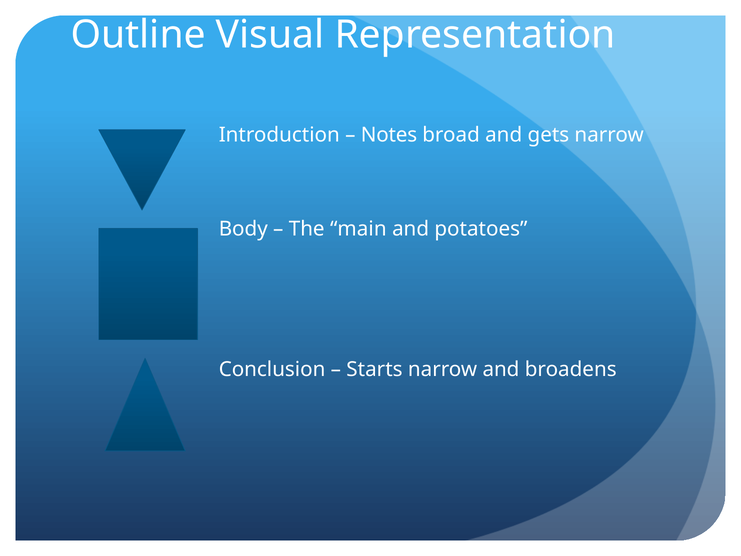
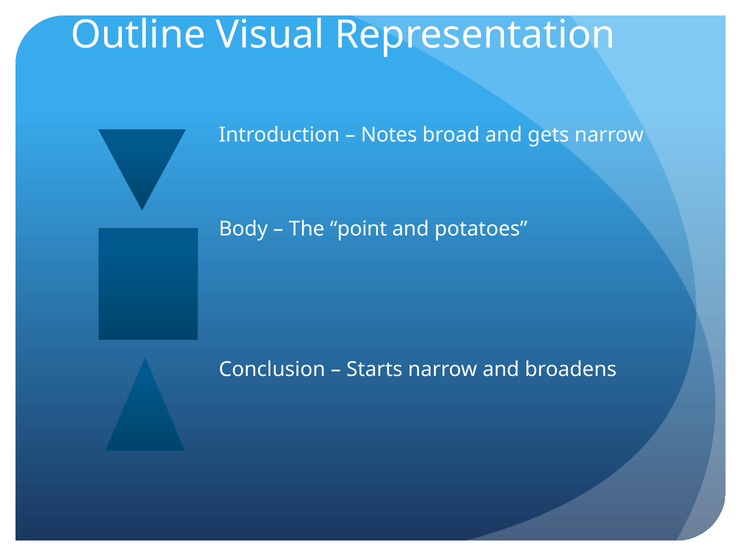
main: main -> point (358, 229)
